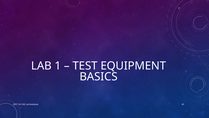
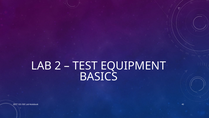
1: 1 -> 2 (58, 66)
